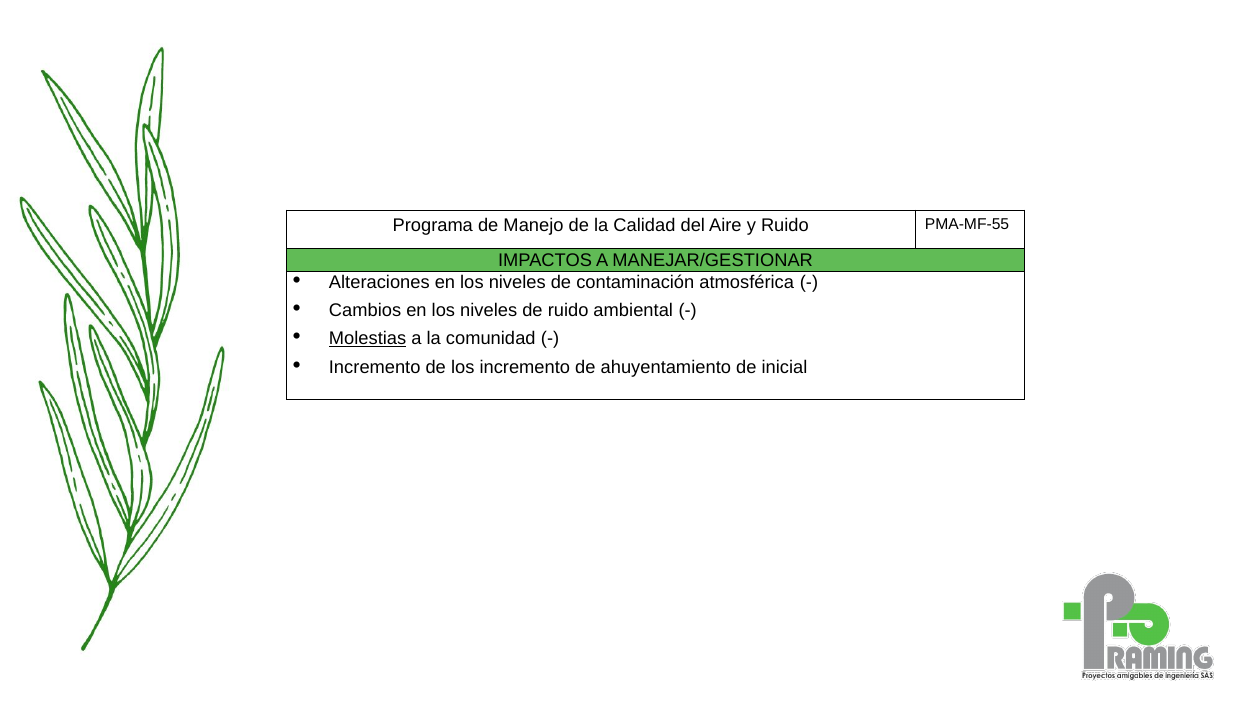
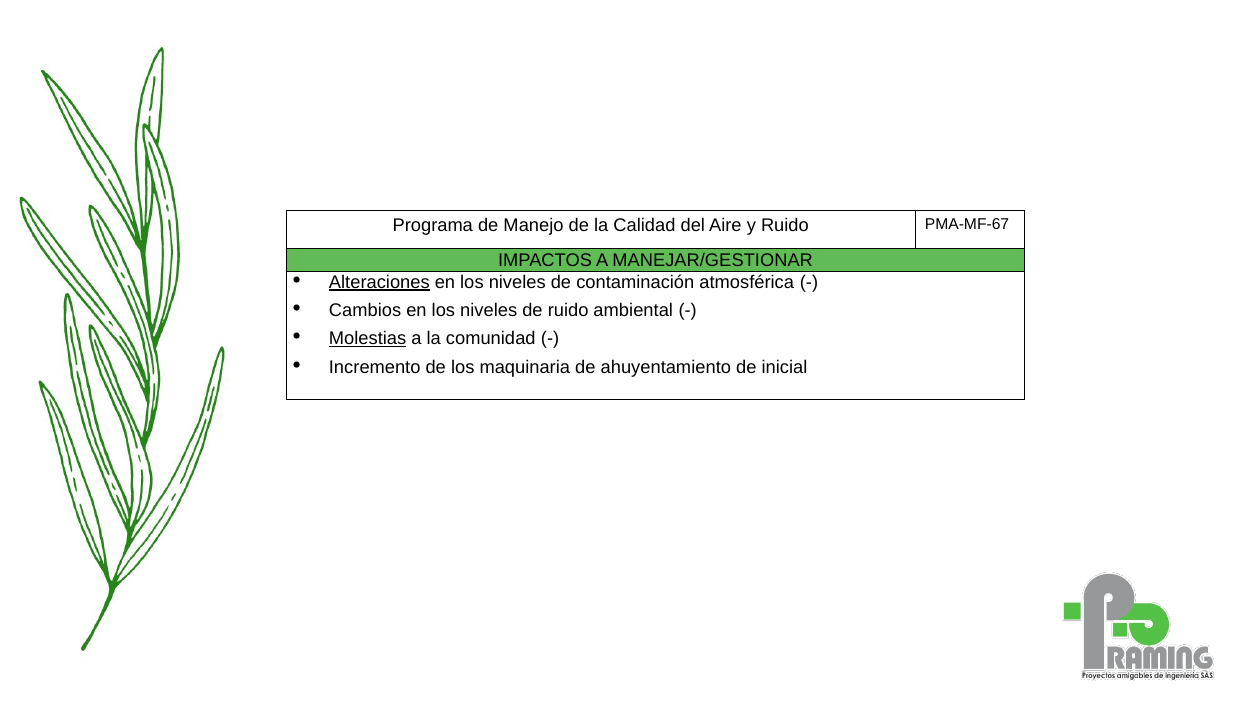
PMA-MF-55: PMA-MF-55 -> PMA-MF-67 (967, 224)
Alteraciones underline: none -> present (379, 282)
los incremento: incremento -> maquinaria (525, 367)
